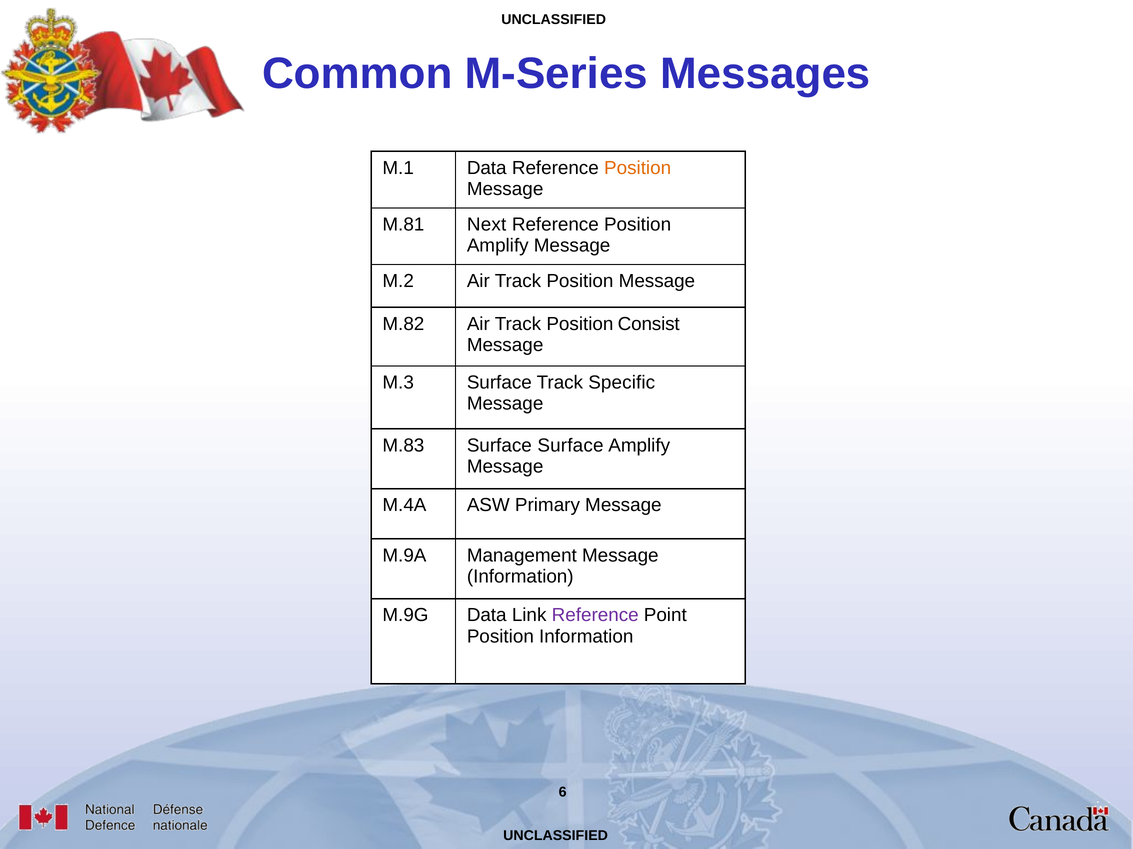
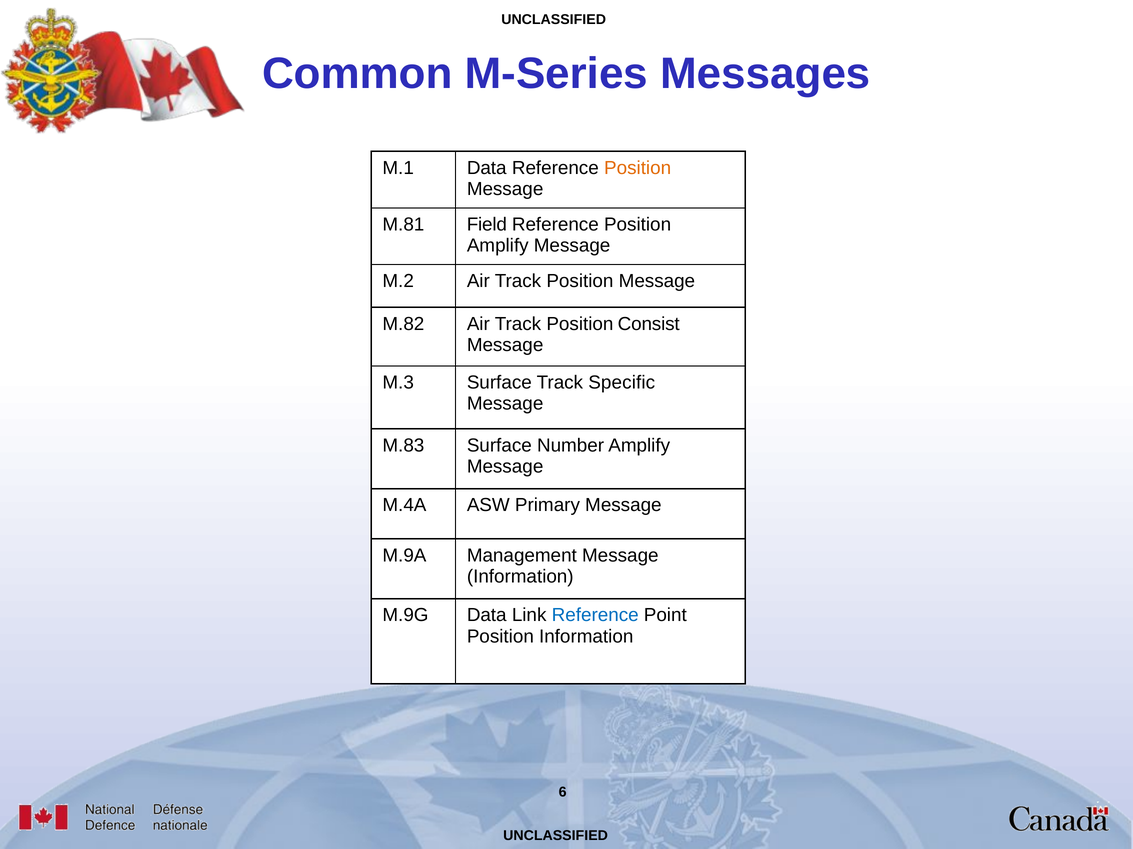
Next: Next -> Field (487, 225)
Surface Surface: Surface -> Number (571, 446)
Reference colour: purple -> blue (595, 616)
